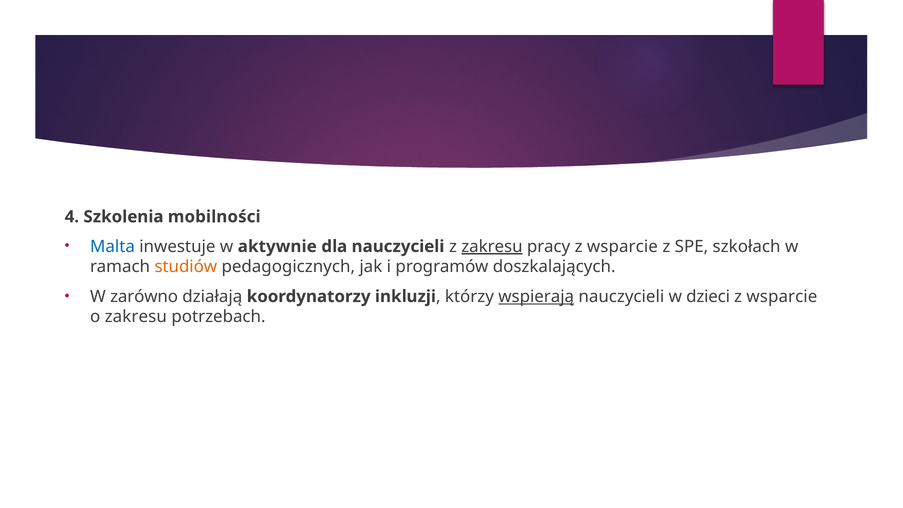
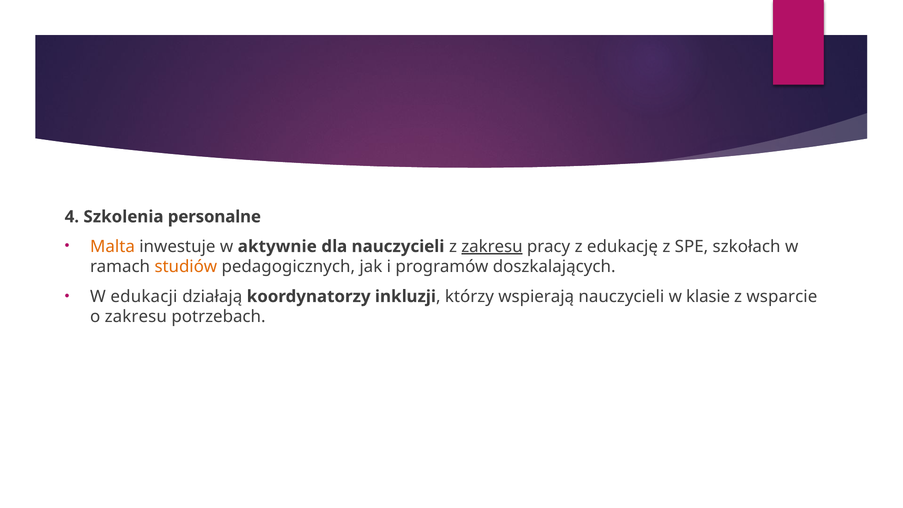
mobilności: mobilności -> personalne (214, 217)
Malta colour: blue -> orange (113, 246)
pracy z wsparcie: wsparcie -> edukację (622, 246)
zarówno: zarówno -> edukacji (144, 296)
wspierają underline: present -> none (536, 296)
dzieci: dzieci -> klasie (708, 296)
